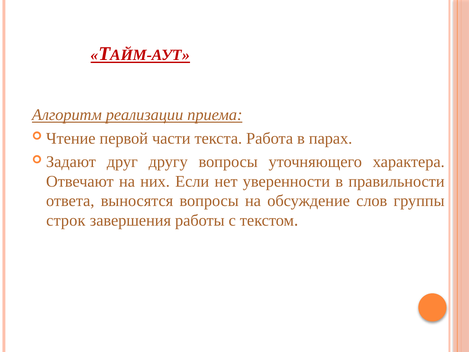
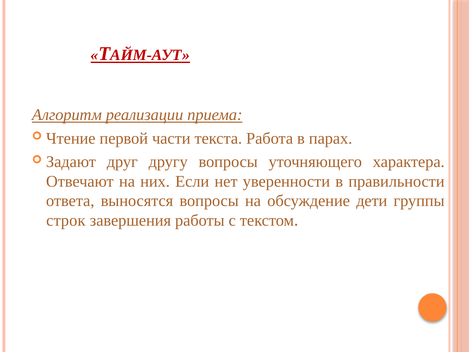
слов: слов -> дети (372, 201)
